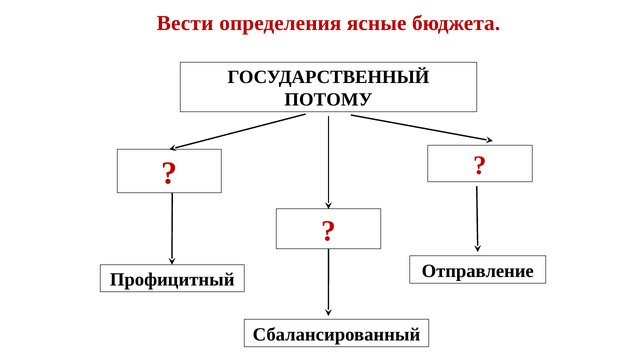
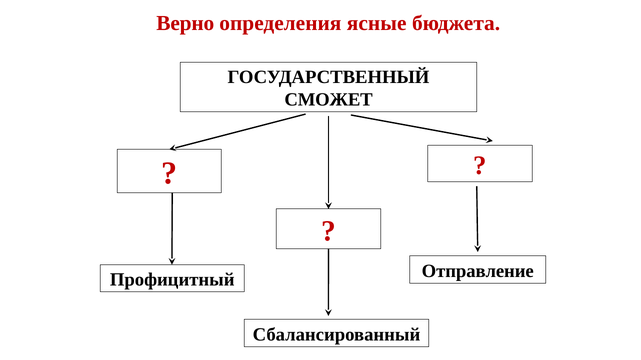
Вести: Вести -> Верно (185, 23)
ПОТОМУ: ПОТОМУ -> СМОЖЕТ (329, 100)
